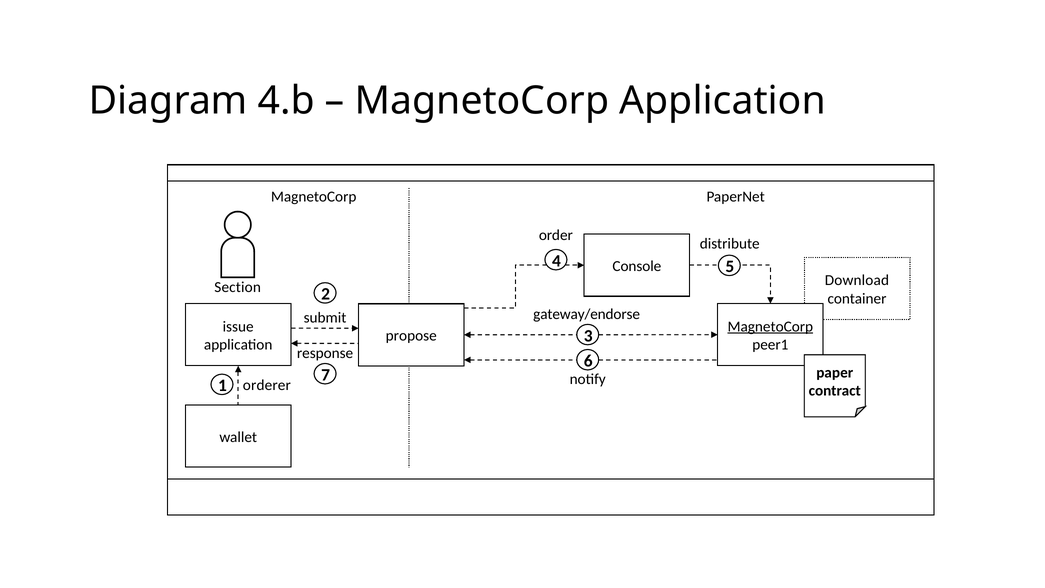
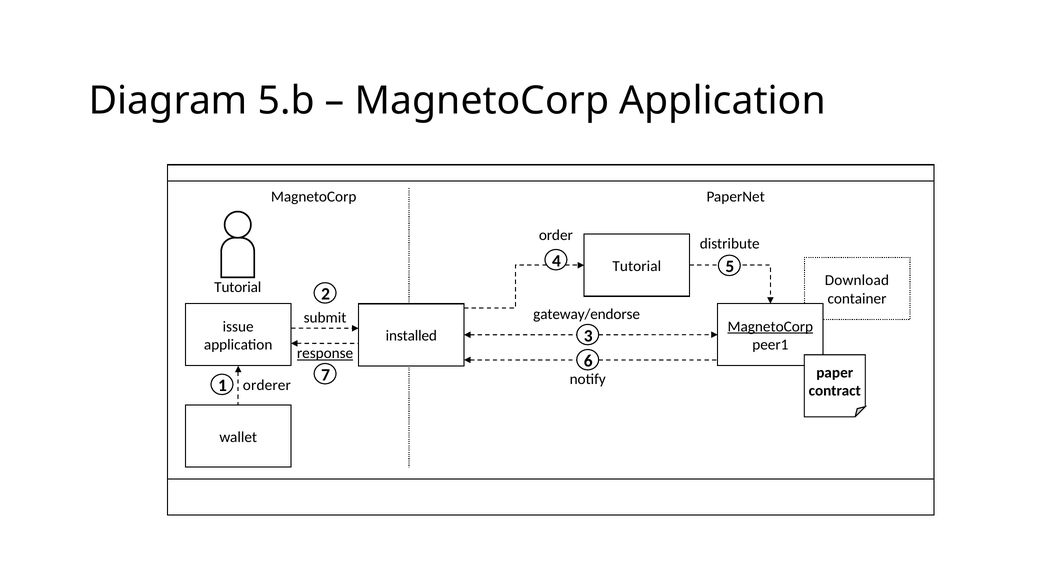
4.b: 4.b -> 5.b (286, 101)
Console: Console -> Tutorial (637, 266)
Section: Section -> Tutorial (238, 287)
propose: propose -> installed (411, 336)
response underline: none -> present (325, 353)
